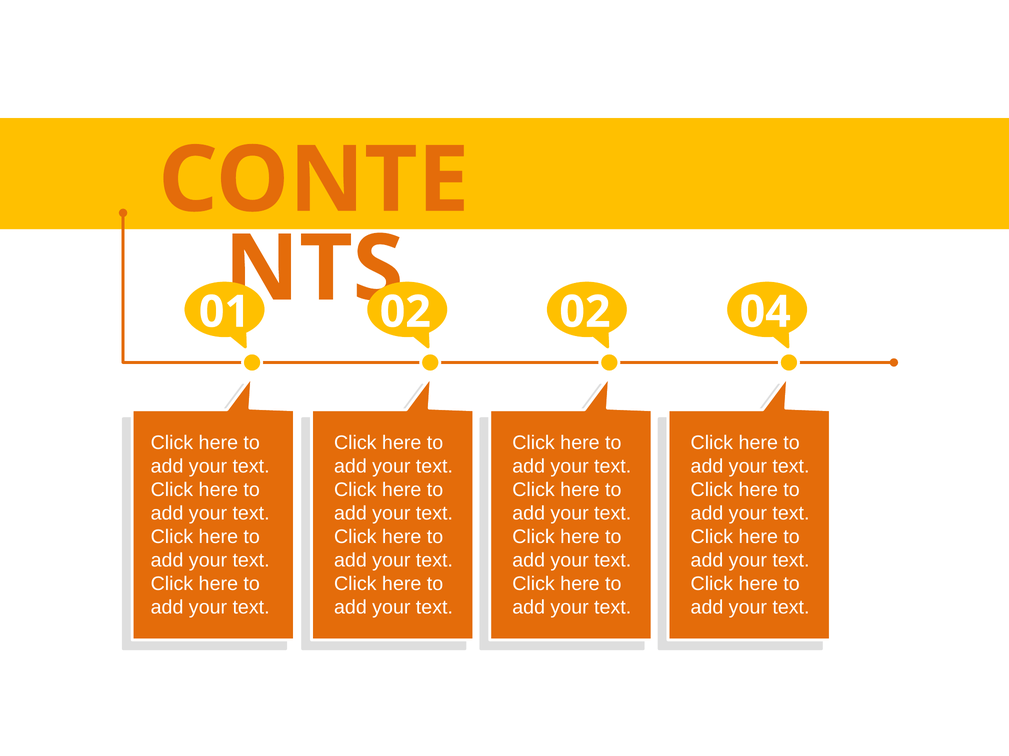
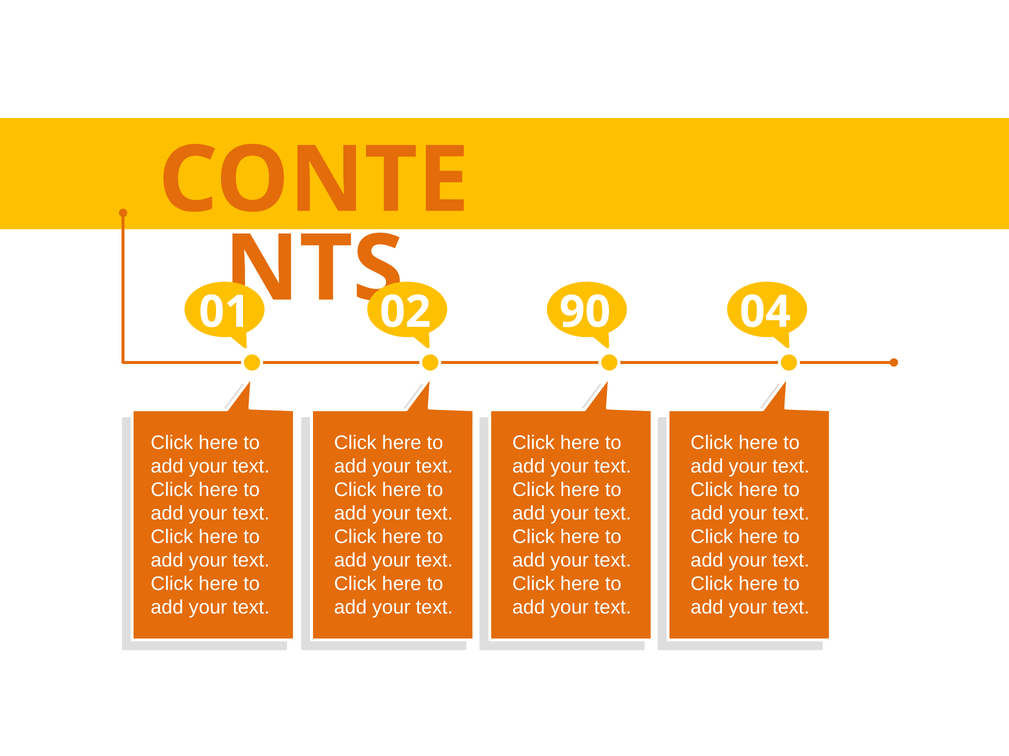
02: 02 -> 90 (585, 312)
